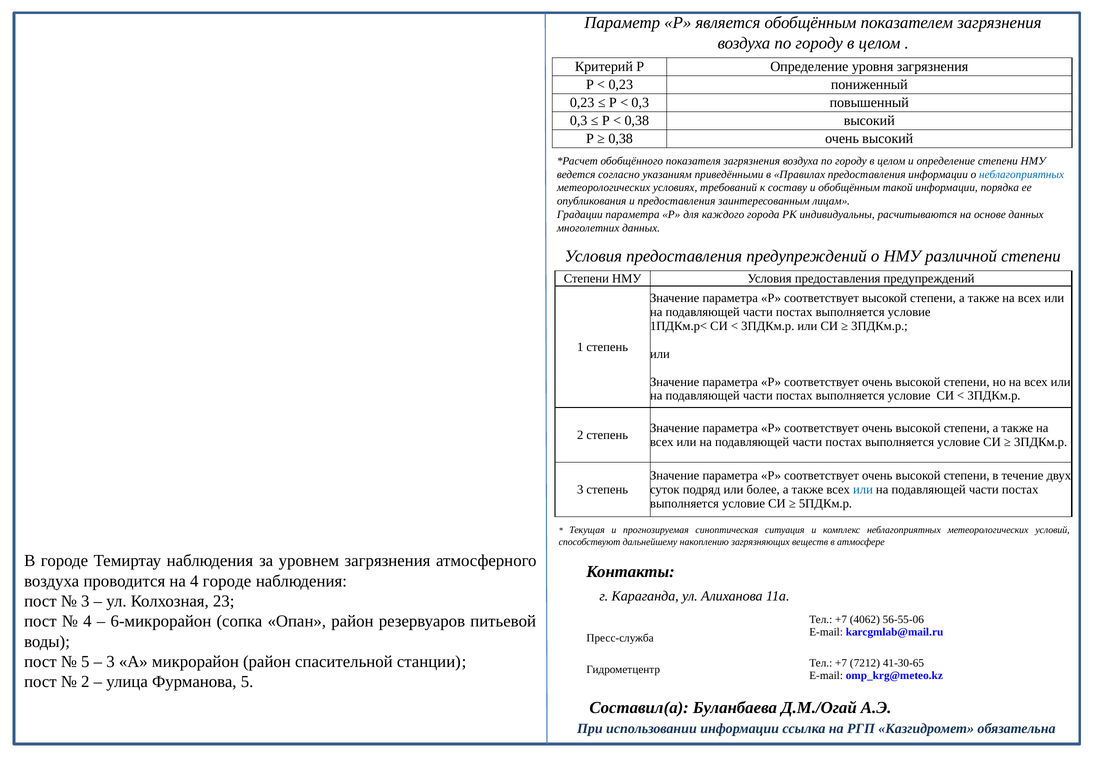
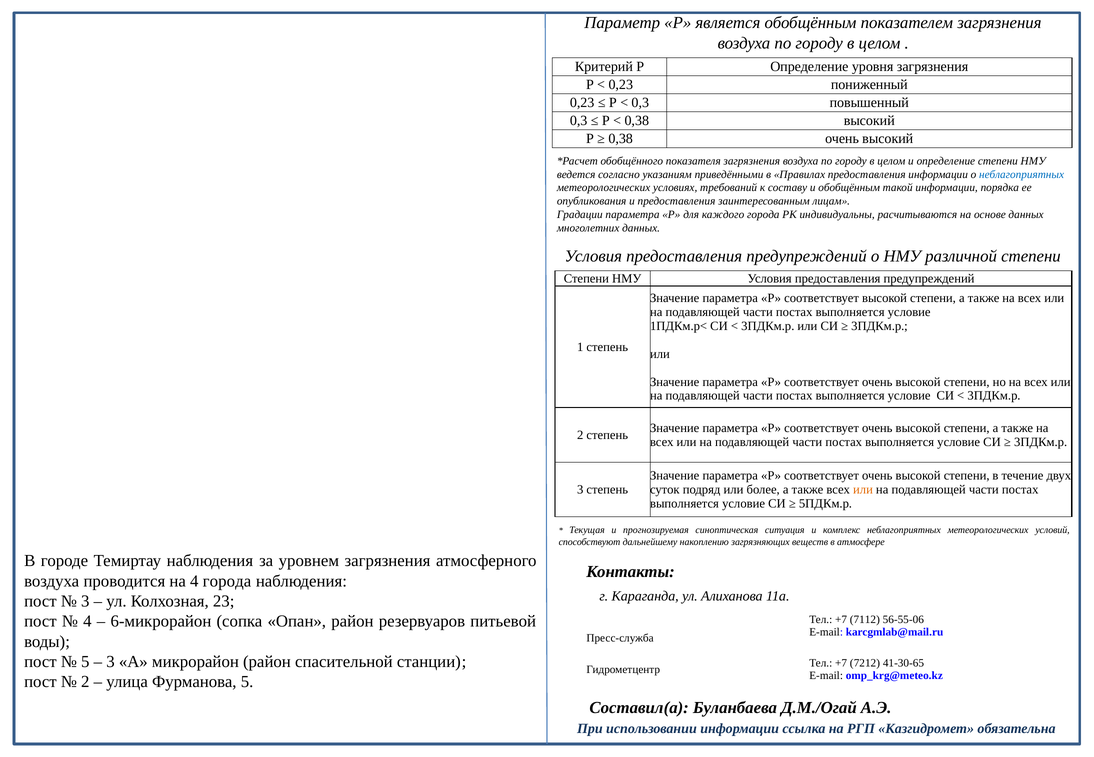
или colour: blue -> orange (863, 490)
4 городе: городе -> города (227, 581)
4062: 4062 -> 7112 (865, 620)
